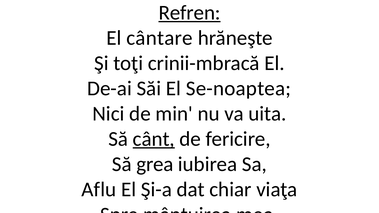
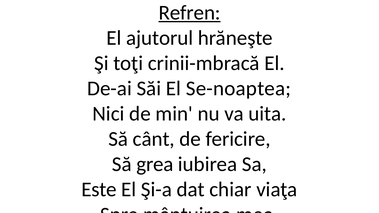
cântare: cântare -> ajutorul (160, 38)
cânt underline: present -> none (154, 139)
Aflu: Aflu -> Este (99, 190)
